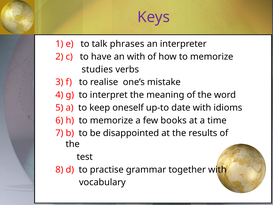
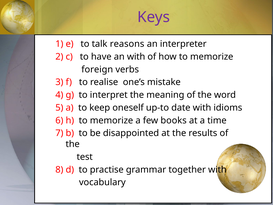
phrases: phrases -> reasons (127, 44)
studies: studies -> foreign (97, 69)
